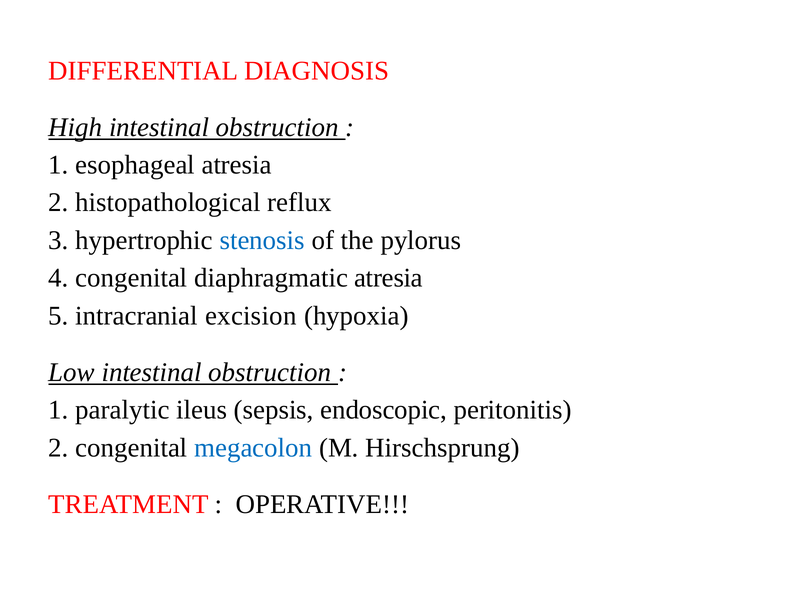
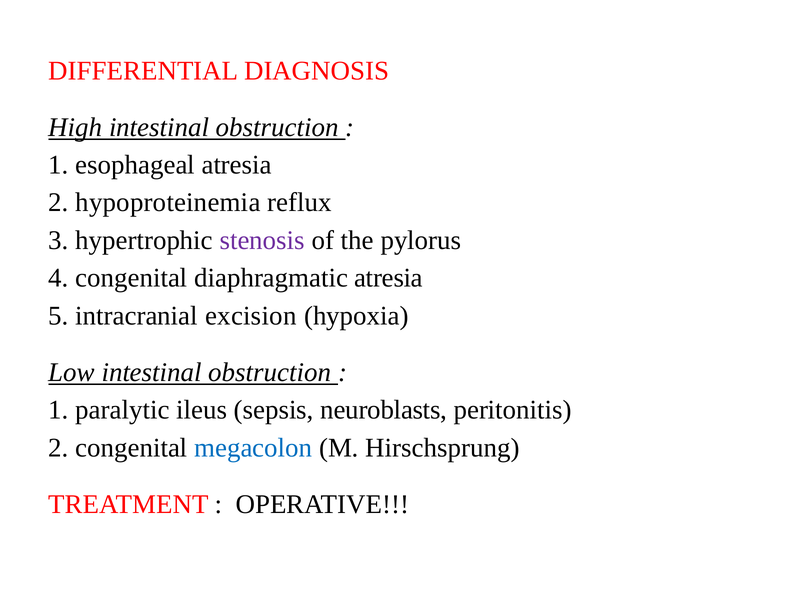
histopathological: histopathological -> hypoproteinemia (168, 203)
stenosis colour: blue -> purple (262, 240)
endoscopic: endoscopic -> neuroblasts (384, 410)
